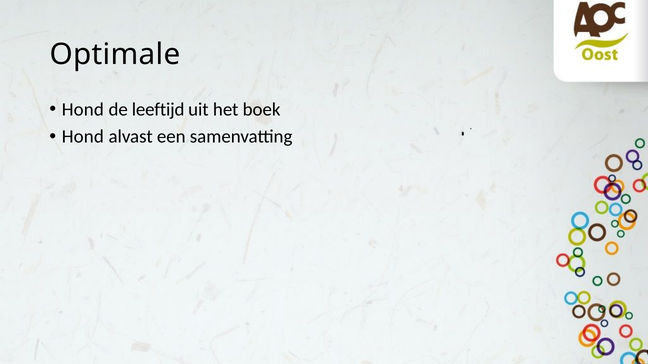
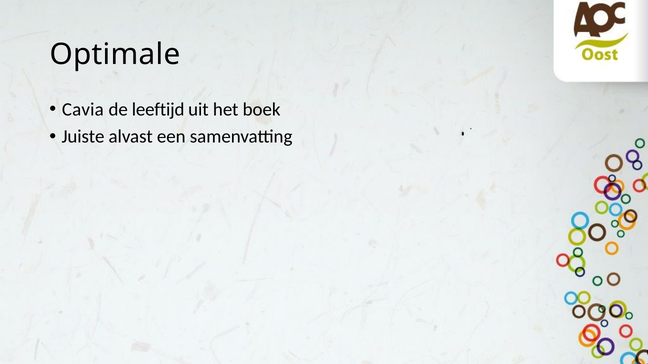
Hond: Hond -> Cavia (83, 110)
Hond: Hond -> Juiste (83, 137)
